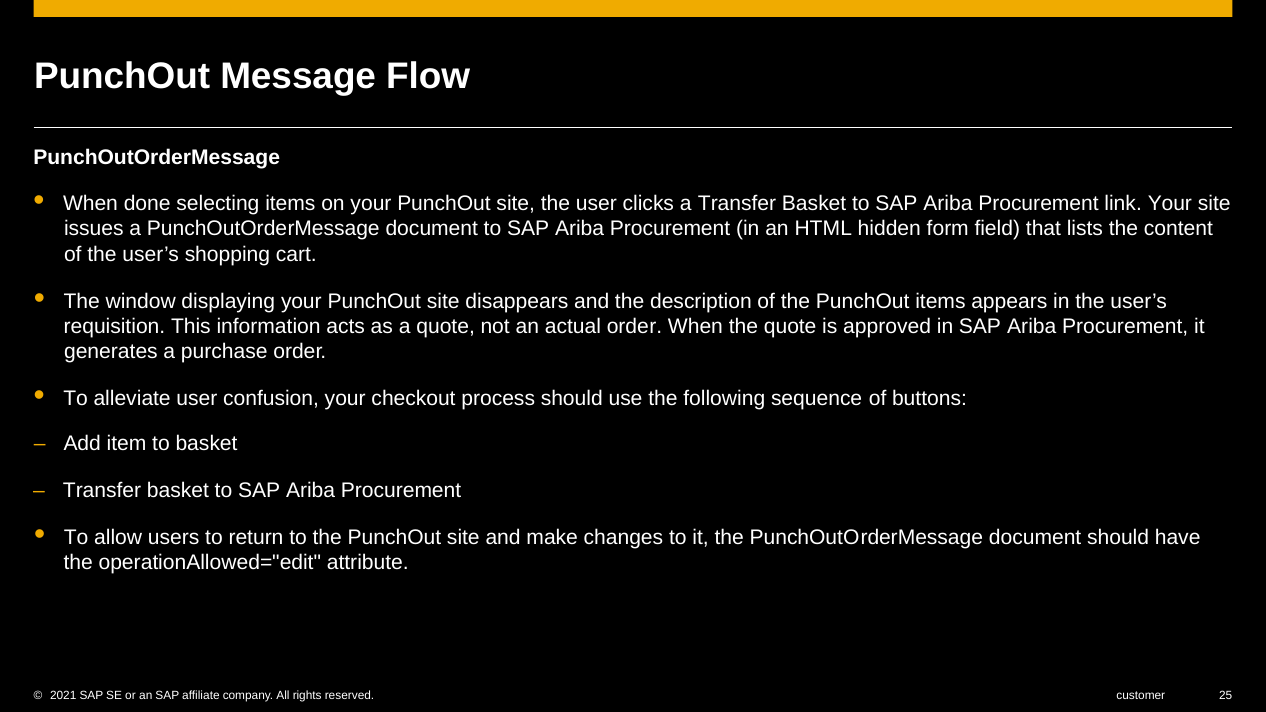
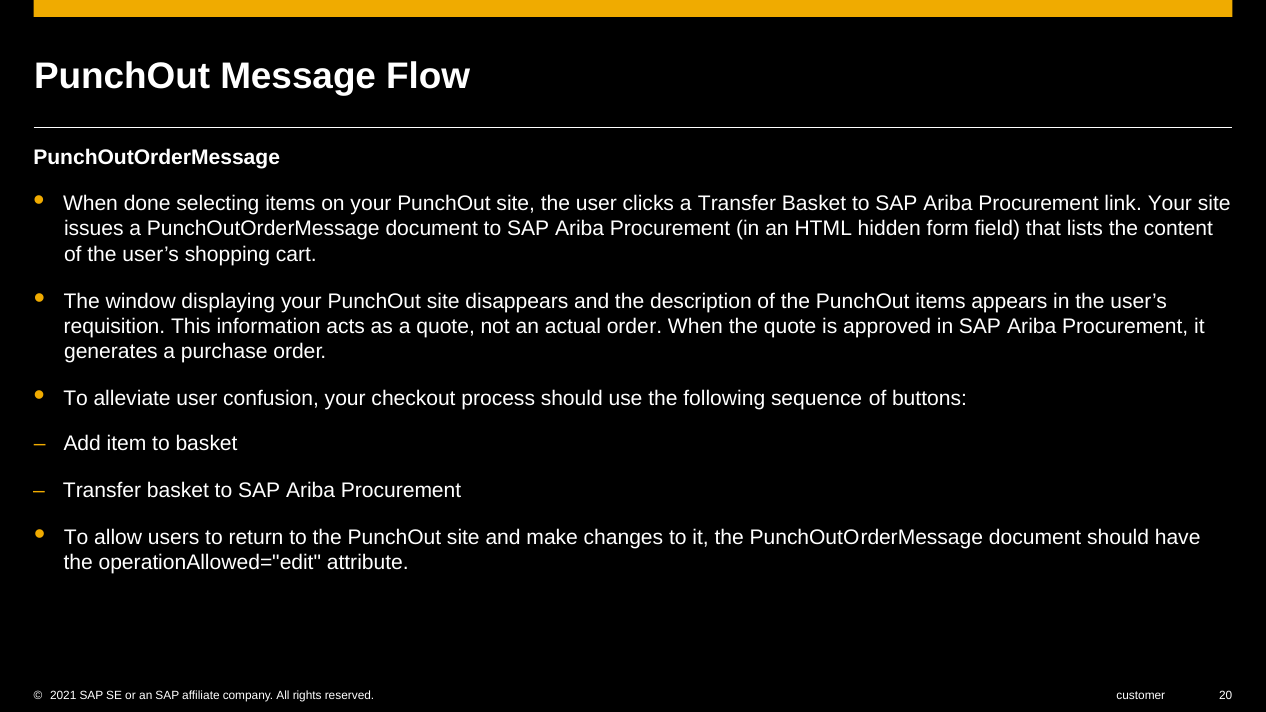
25: 25 -> 20 (1226, 696)
